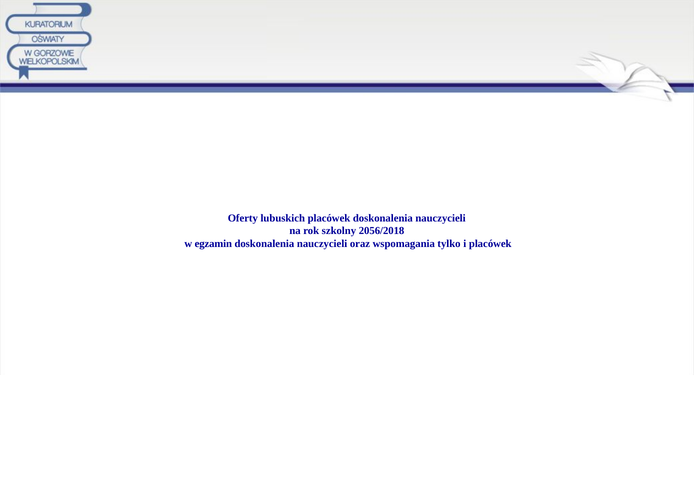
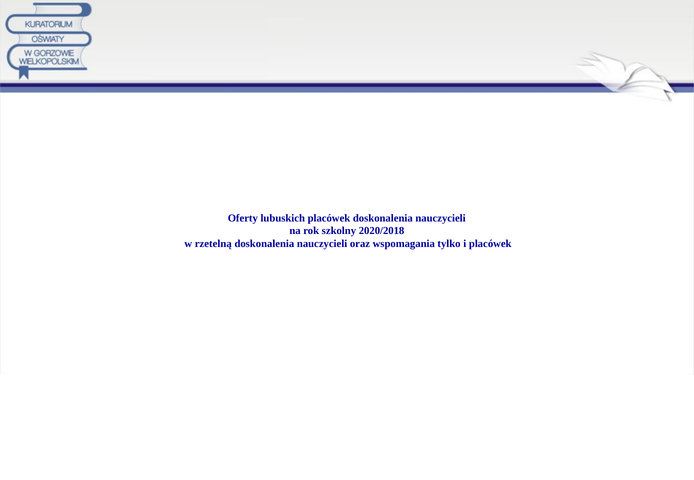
2056/2018: 2056/2018 -> 2020/2018 (382, 231)
egzamin: egzamin -> rzetelną (213, 244)
